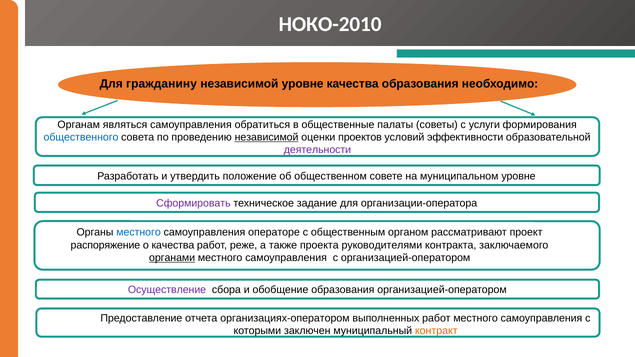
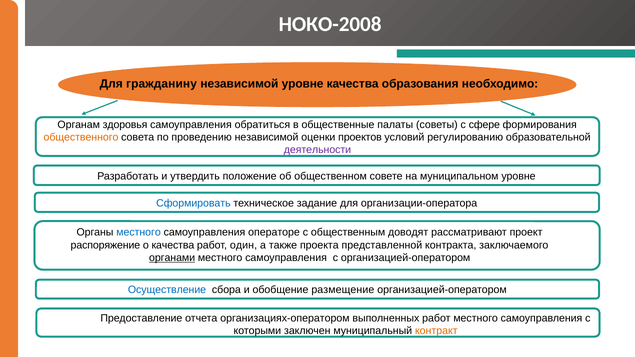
НОКО-2010: НОКО-2010 -> НОКО-2008 (330, 24)
являться: являться -> здоровья (125, 125)
услуги: услуги -> сфере (484, 125)
общественного colour: blue -> orange (81, 137)
независимой underline: present -> none (267, 137)
эффективности: эффективности -> регулированию (465, 137)
Сформировать colour: purple -> blue (193, 203)
органом: органом -> доводят (408, 233)
реже: реже -> один (244, 245)
руководителями: руководителями -> представленной (382, 245)
Осуществление colour: purple -> blue (167, 290)
обобщение образования: образования -> размещение (343, 290)
